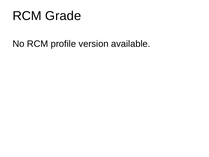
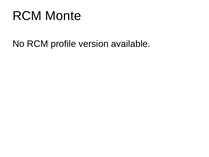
Grade: Grade -> Monte (63, 16)
